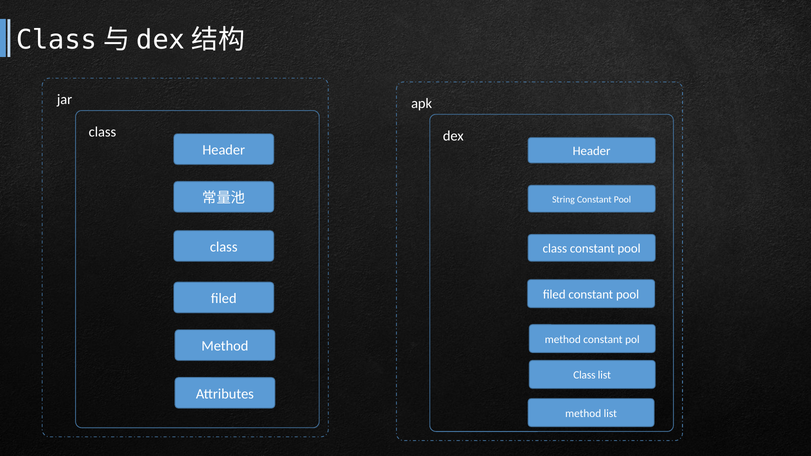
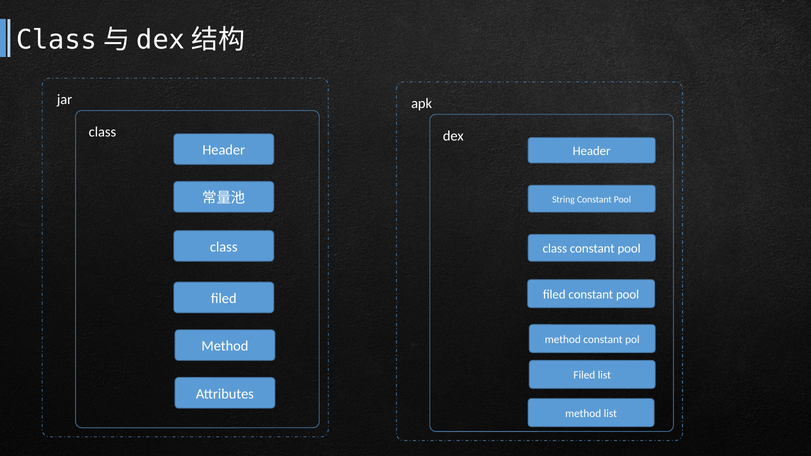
Class: Class -> Filed (584, 375)
